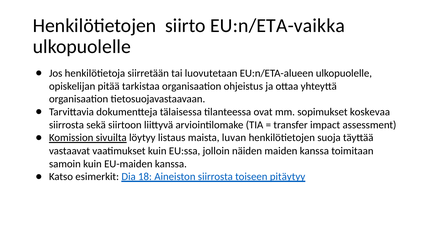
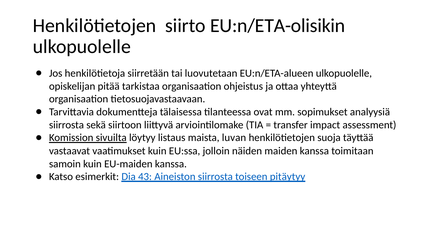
EU:n/ETA-vaikka: EU:n/ETA-vaikka -> EU:n/ETA-olisikin (278, 26)
koskevaa: koskevaa -> analyysiä (370, 112)
18: 18 -> 43 (145, 177)
